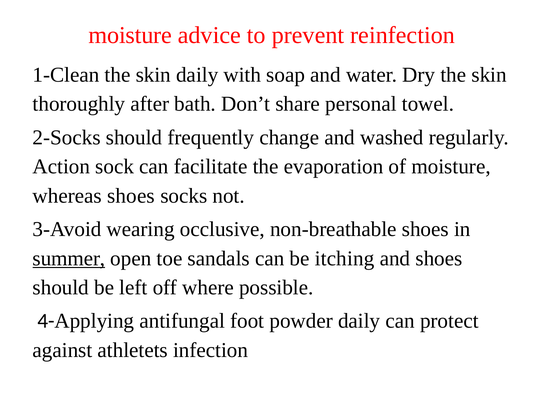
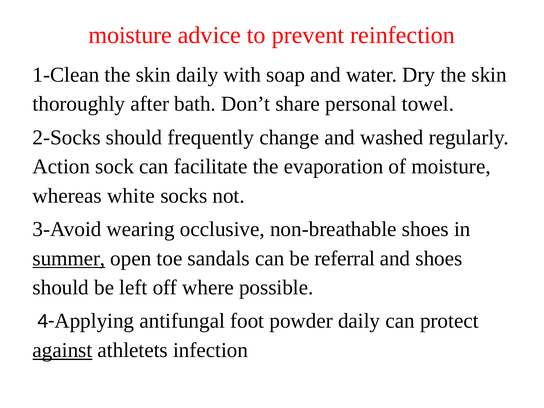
whereas shoes: shoes -> white (131, 196)
itching: itching -> referral (345, 258)
against underline: none -> present (63, 350)
